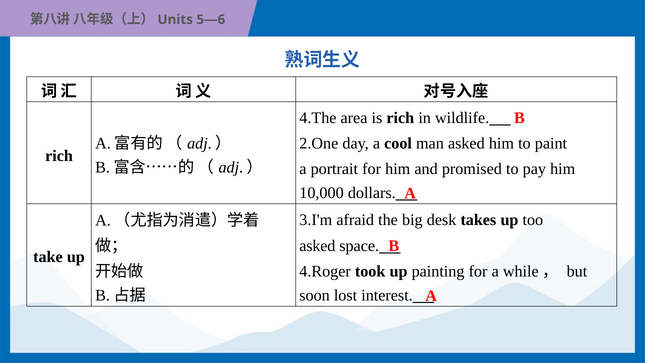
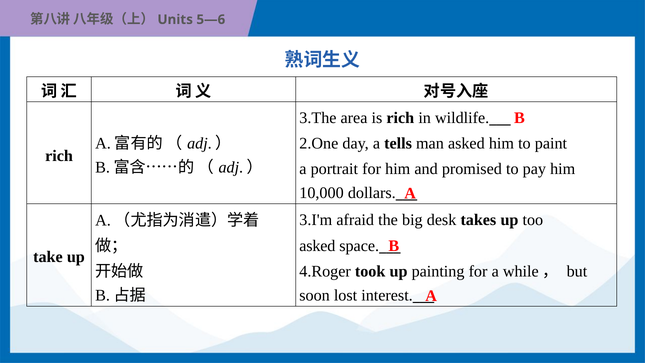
4.The: 4.The -> 3.The (318, 118)
cool: cool -> tells (398, 143)
